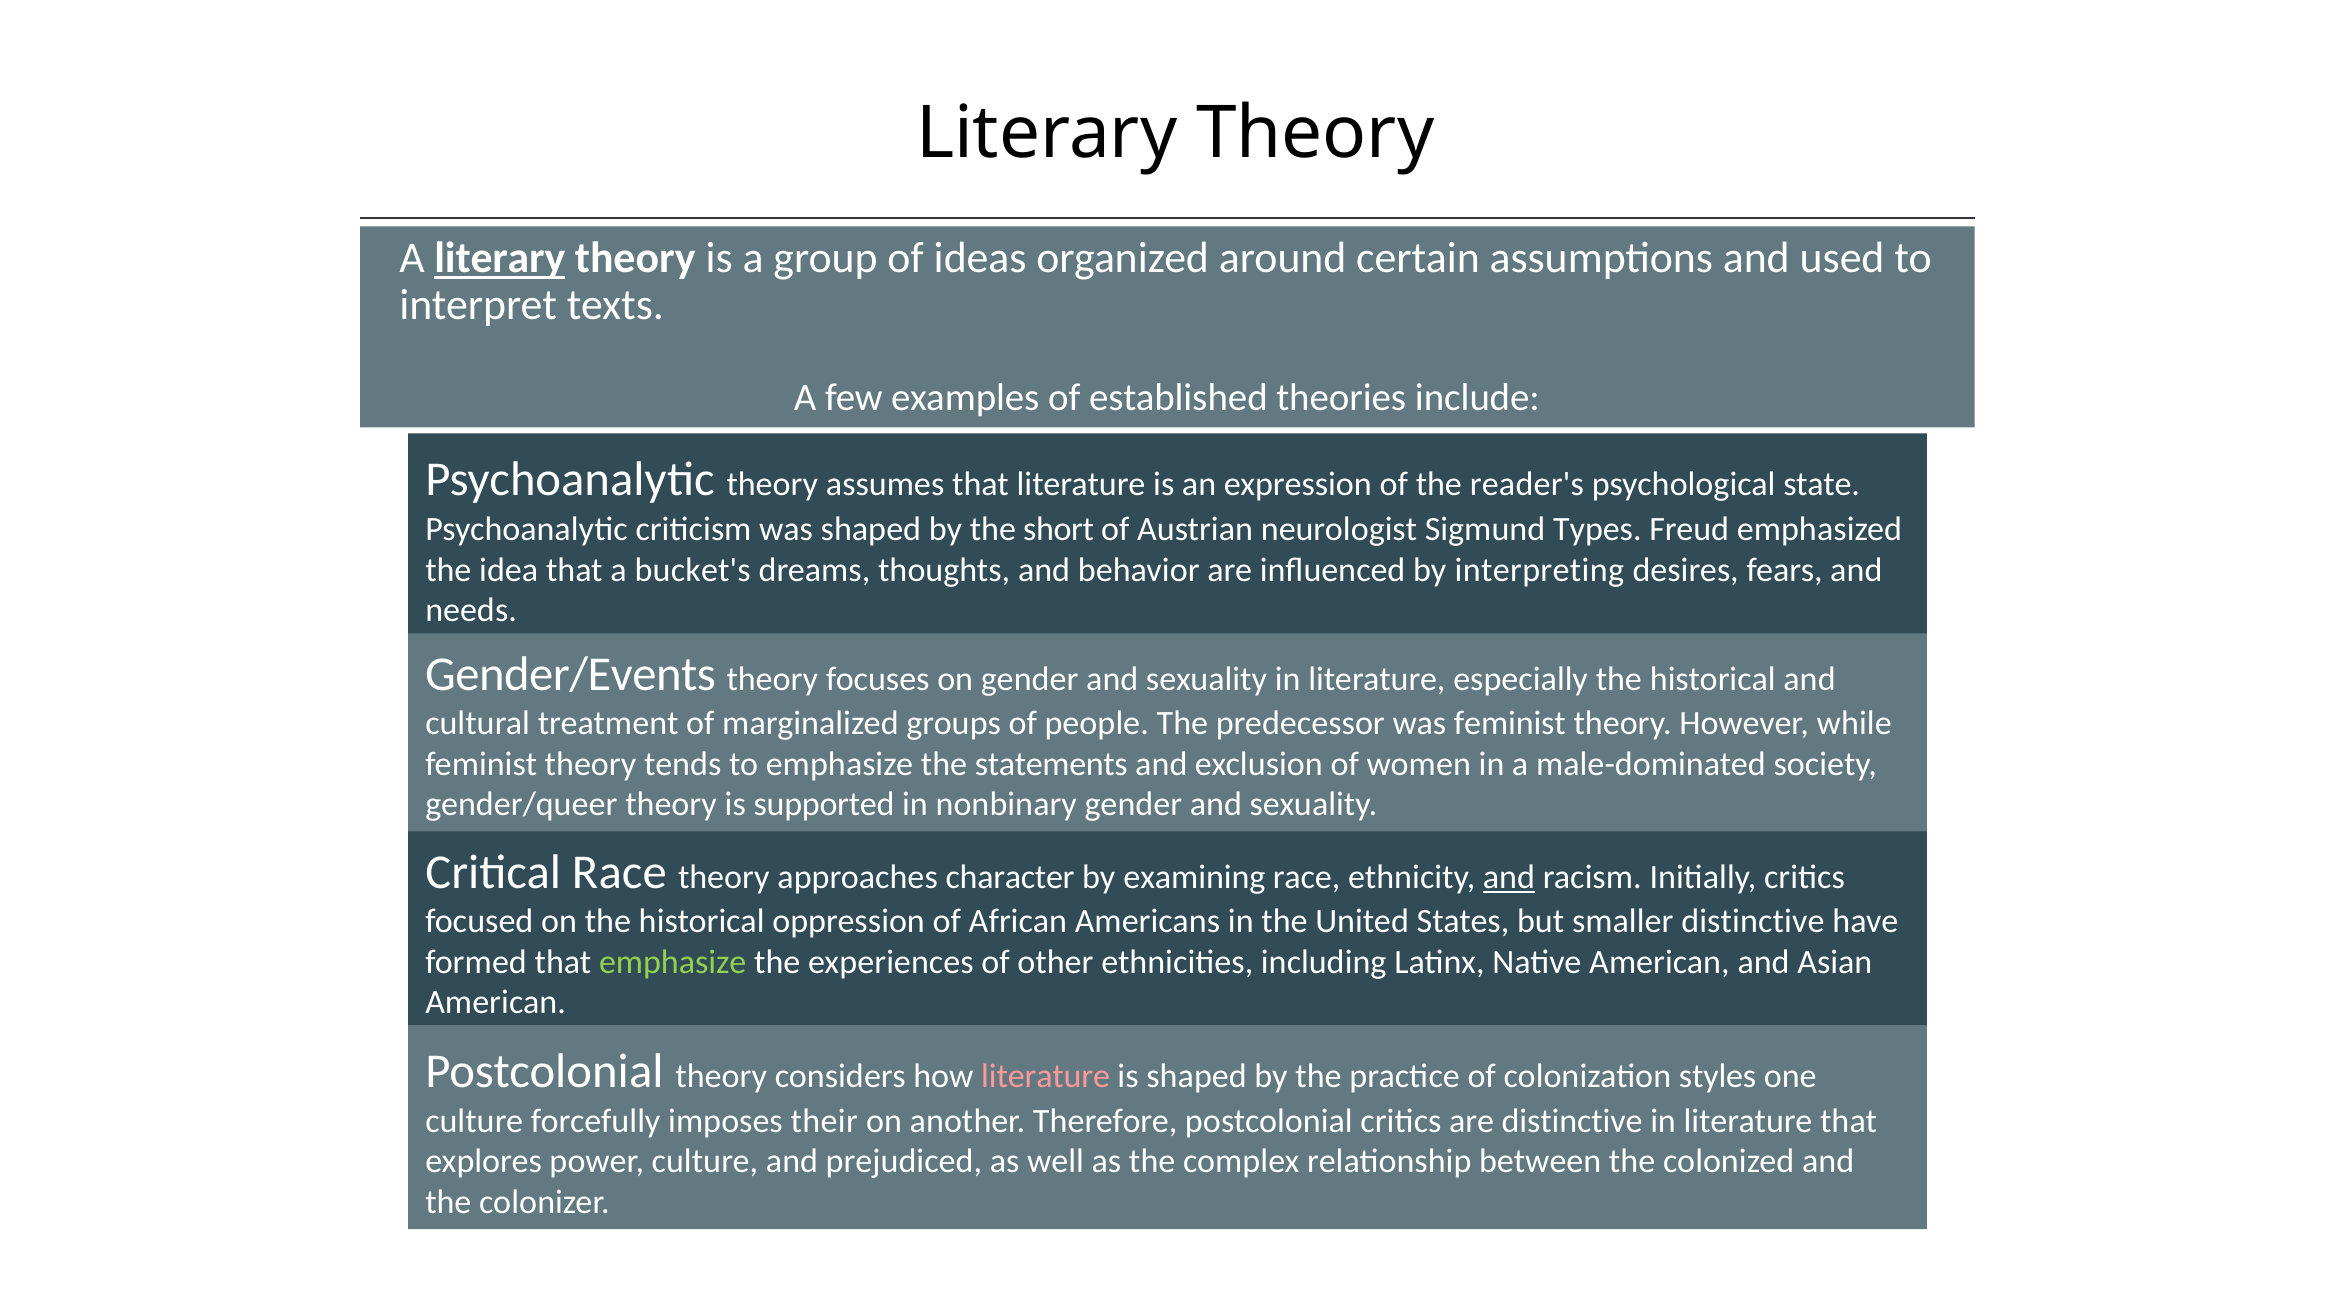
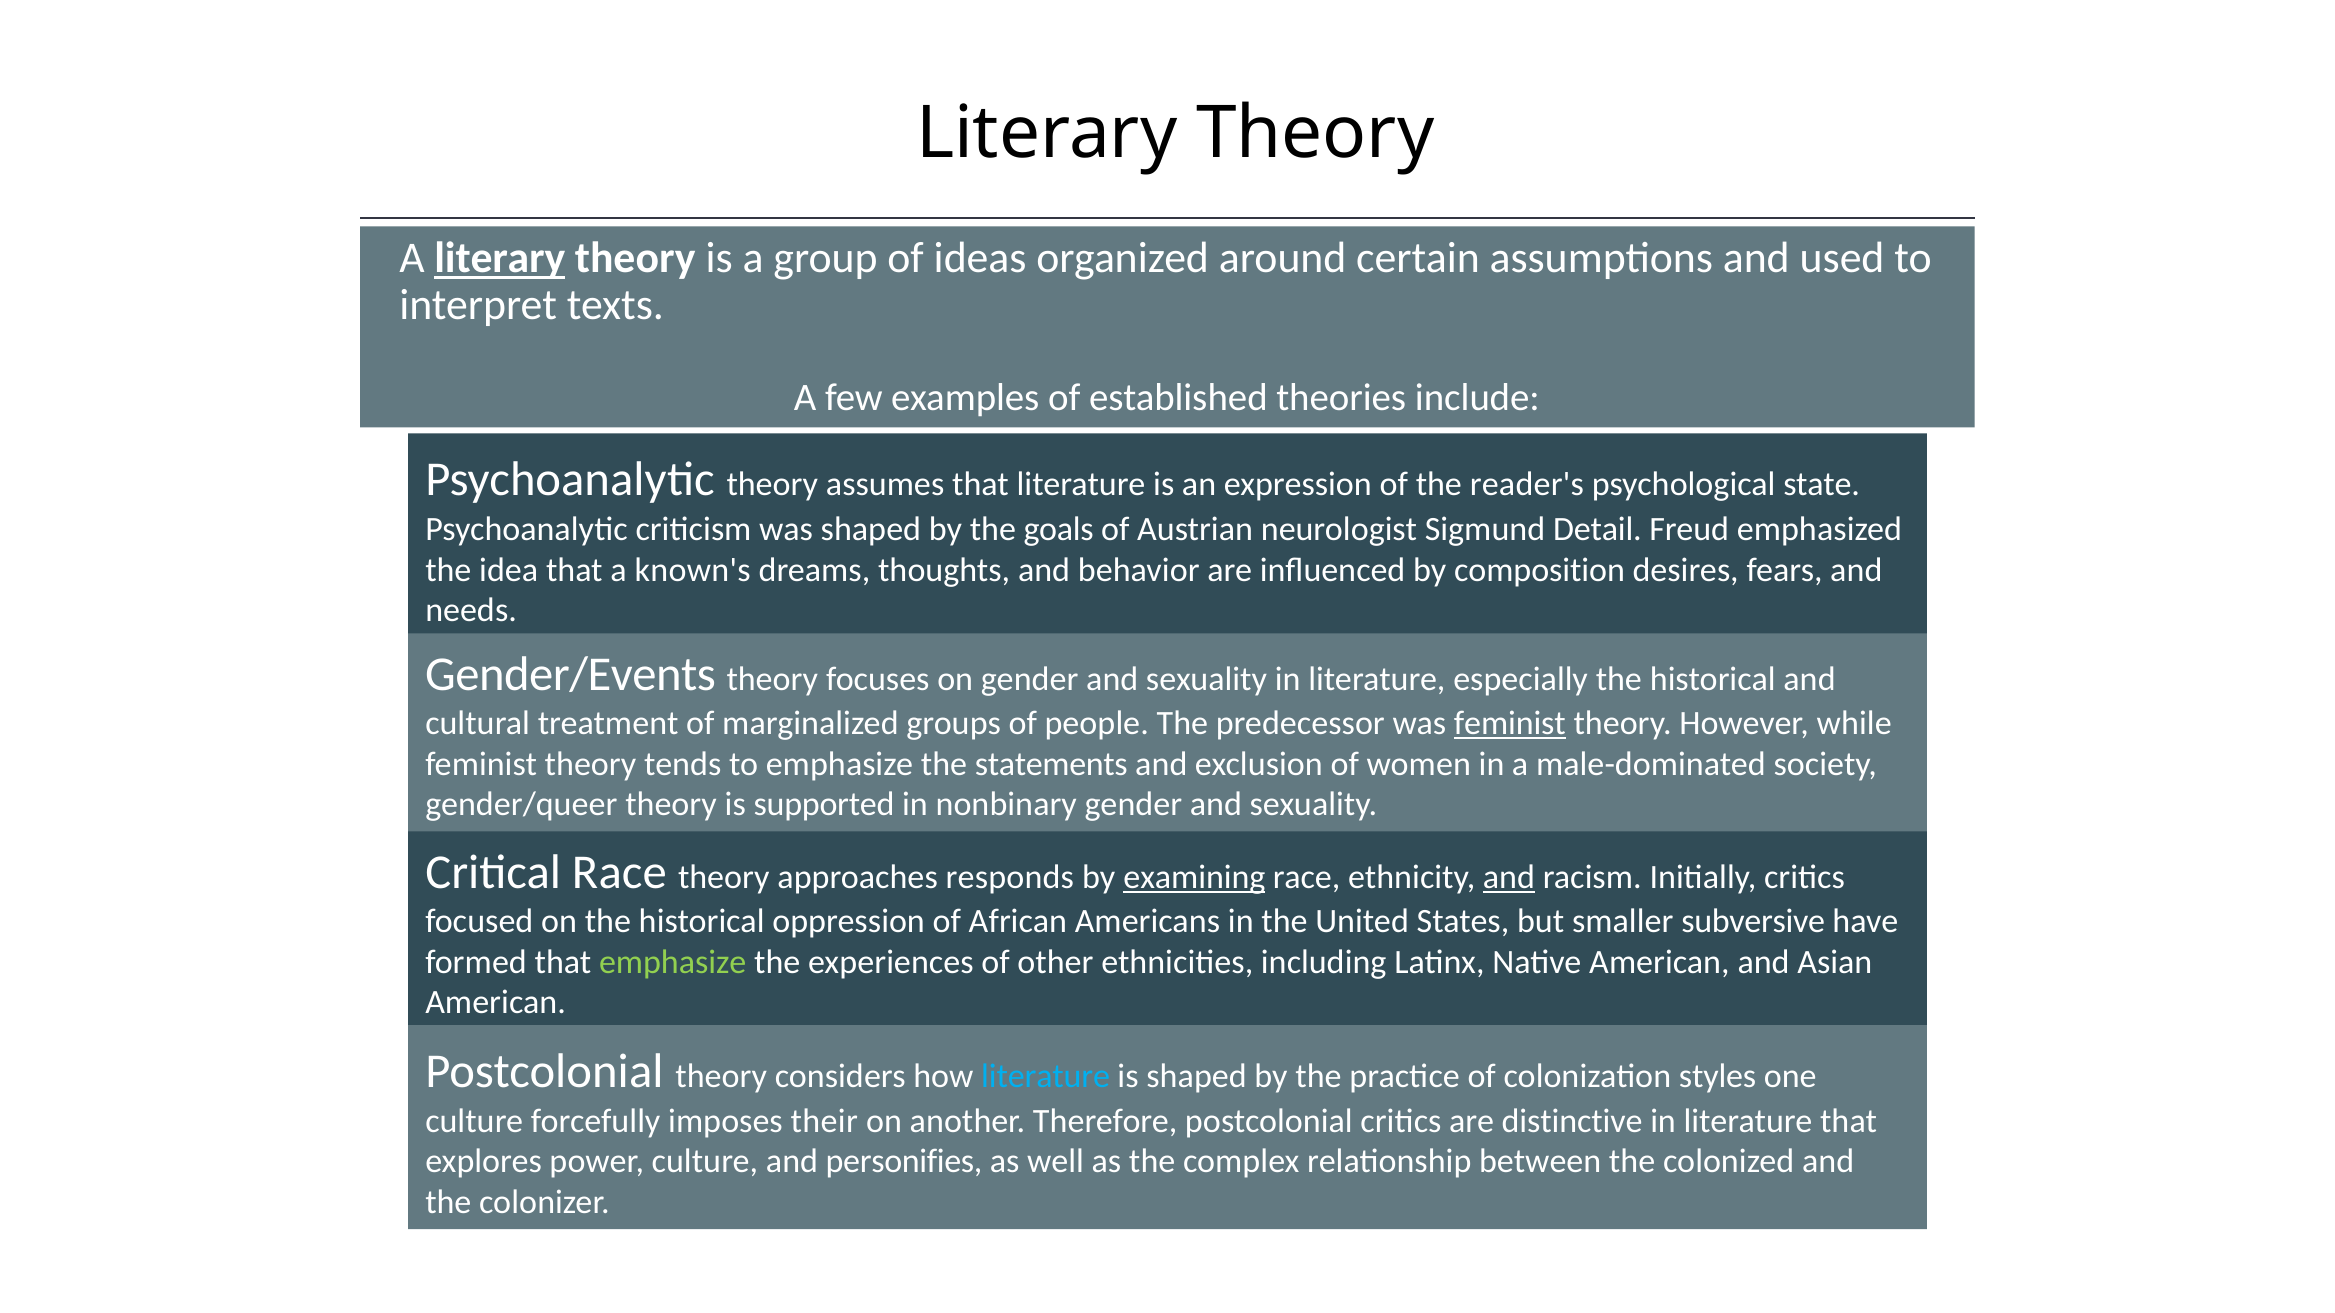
short: short -> goals (1059, 529)
Types: Types -> Detail (1597, 529)
bucket's: bucket's -> known's (693, 570)
interpreting: interpreting -> composition (1540, 570)
feminist underline: none -> present (1510, 723)
character: character -> responds (1010, 877)
examining underline: none -> present (1194, 877)
smaller distinctive: distinctive -> subversive (1753, 921)
literature colour: pink -> light blue (1046, 1076)
prejudiced: prejudiced -> personifies (904, 1162)
